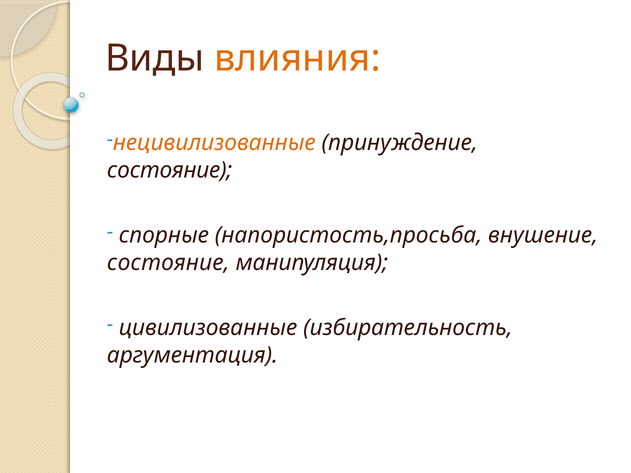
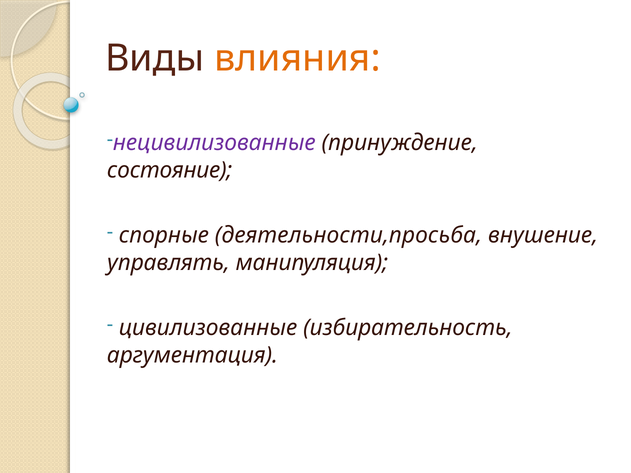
нецивилизованные colour: orange -> purple (214, 143)
напористость,просьба: напористость,просьба -> деятельности,просьба (348, 235)
состояние: состояние -> управлять (168, 263)
